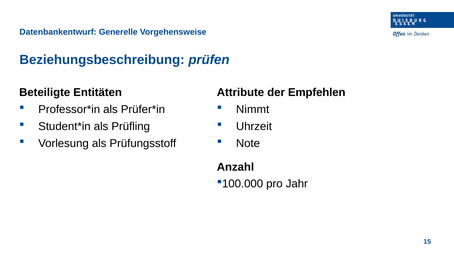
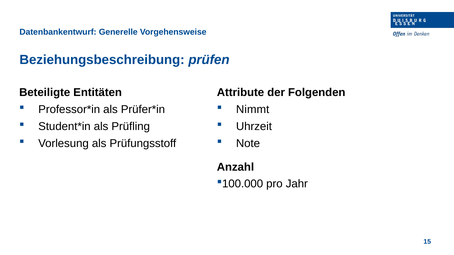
Empfehlen: Empfehlen -> Folgenden (317, 93)
